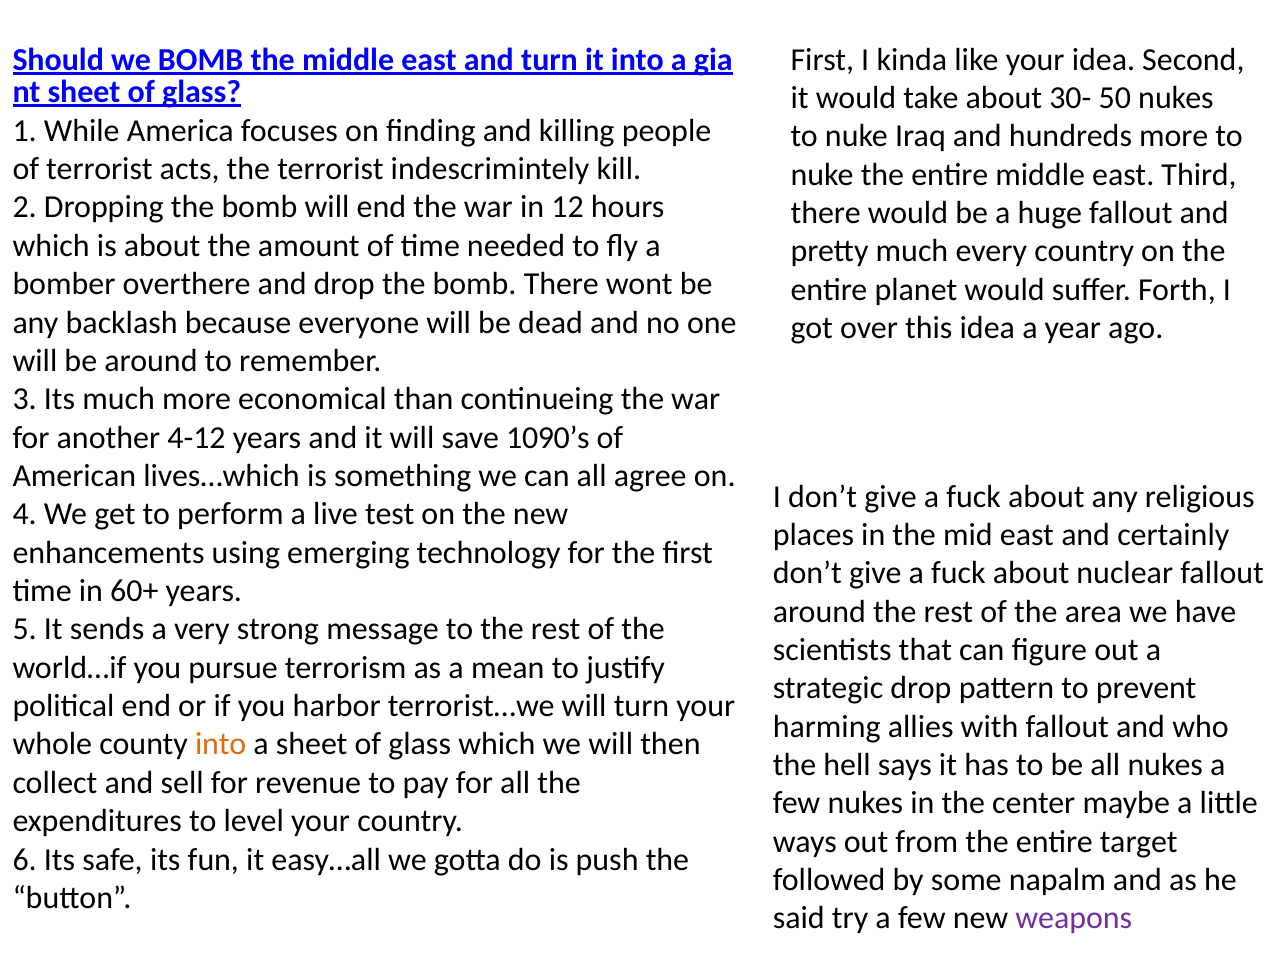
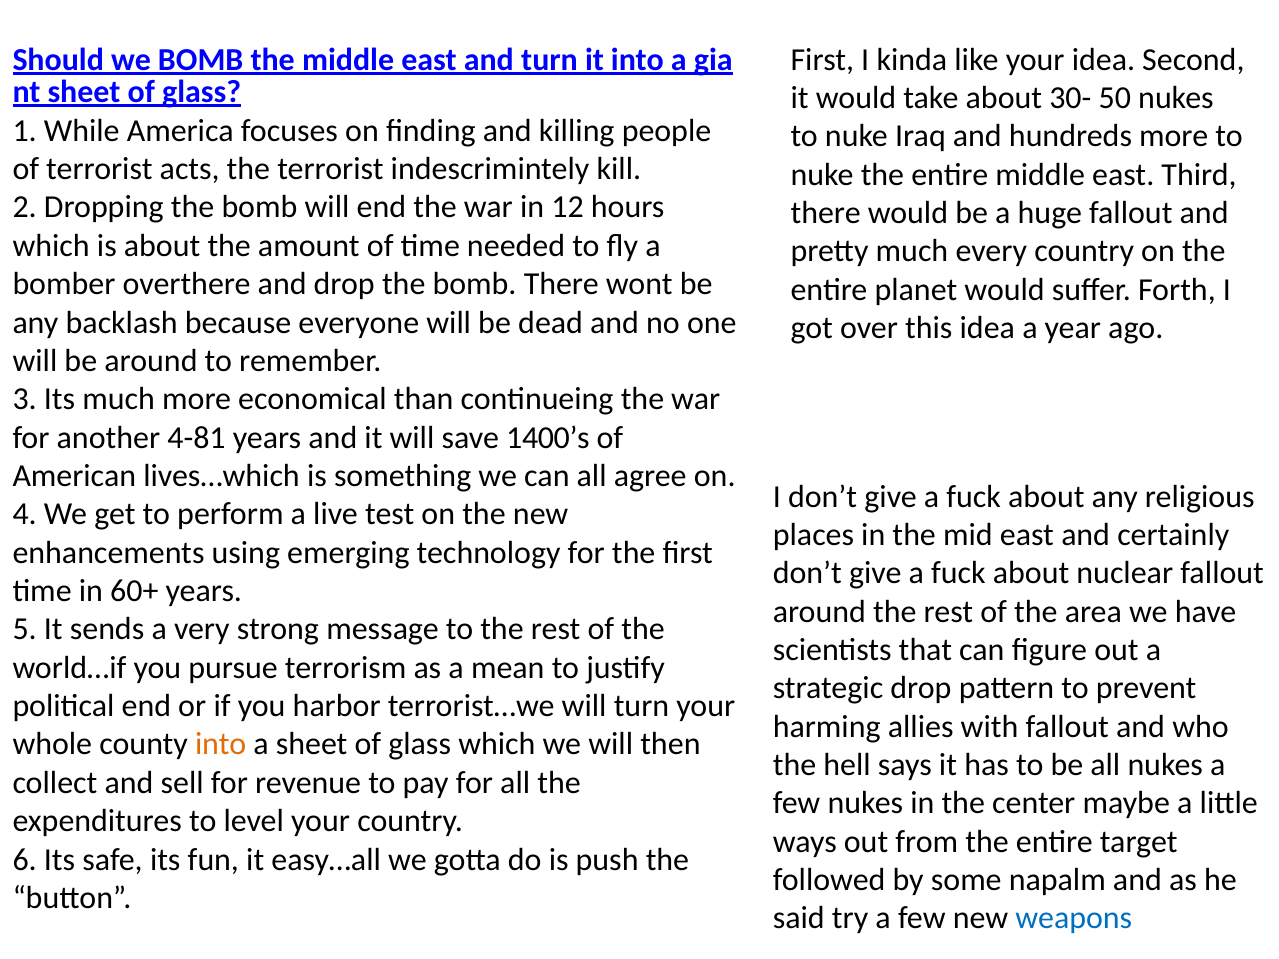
4-12: 4-12 -> 4-81 (196, 438)
1090’s: 1090’s -> 1400’s (548, 438)
weapons colour: purple -> blue (1074, 919)
